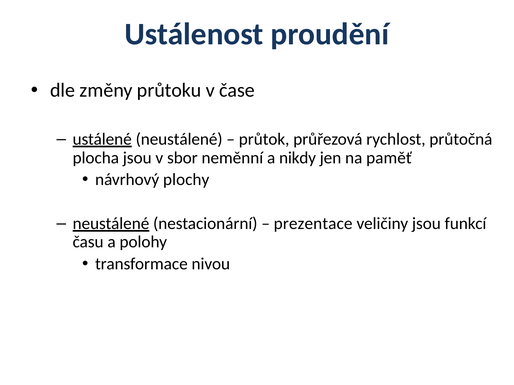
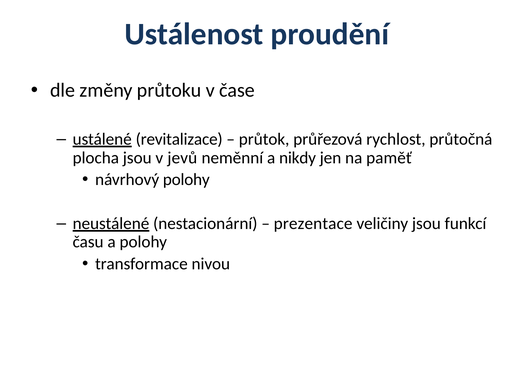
ustálené neustálené: neustálené -> revitalizace (179, 139)
sbor: sbor -> jevů (182, 158)
návrhový plochy: plochy -> polohy (186, 180)
